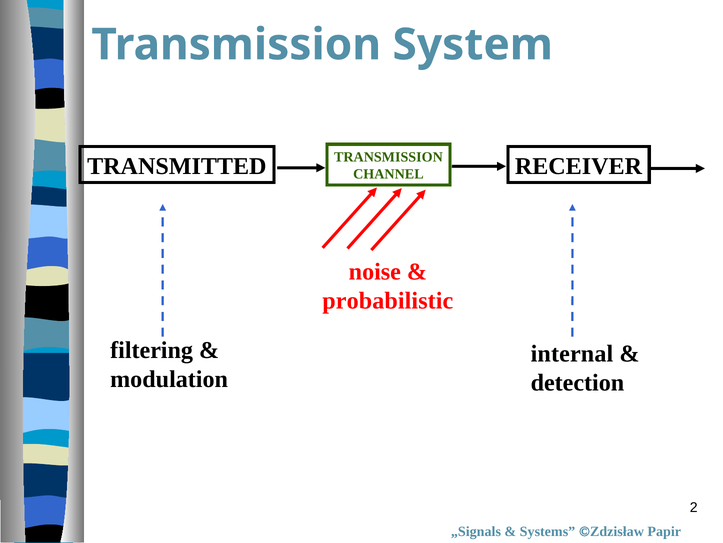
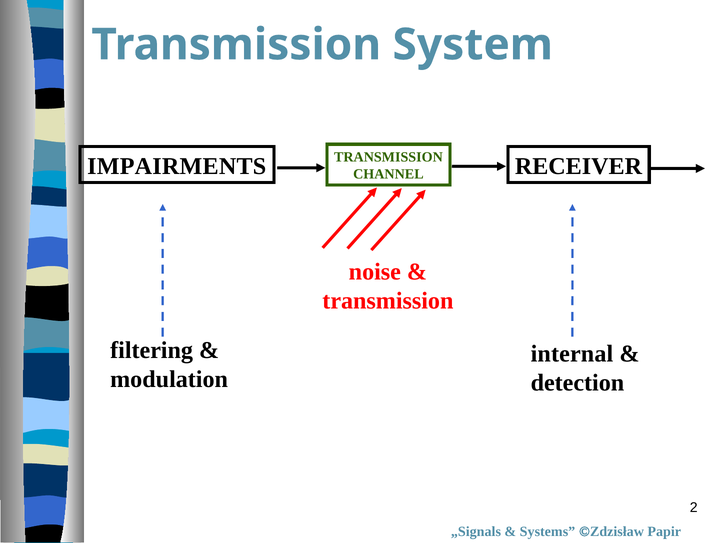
TRANSMITTED: TRANSMITTED -> IMPAIRMENTS (177, 166)
probabilistic: probabilistic -> transmission (388, 301)
